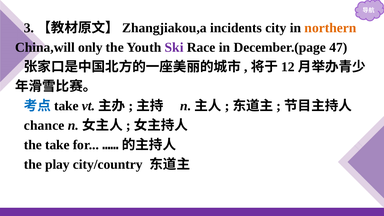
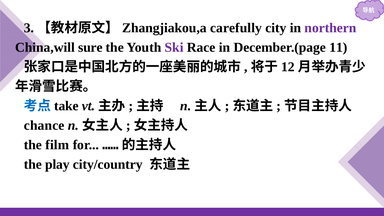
incidents: incidents -> carefully (236, 28)
northern colour: orange -> purple (330, 28)
only: only -> sure (90, 47)
47: 47 -> 11 (338, 47)
the take: take -> film (57, 145)
